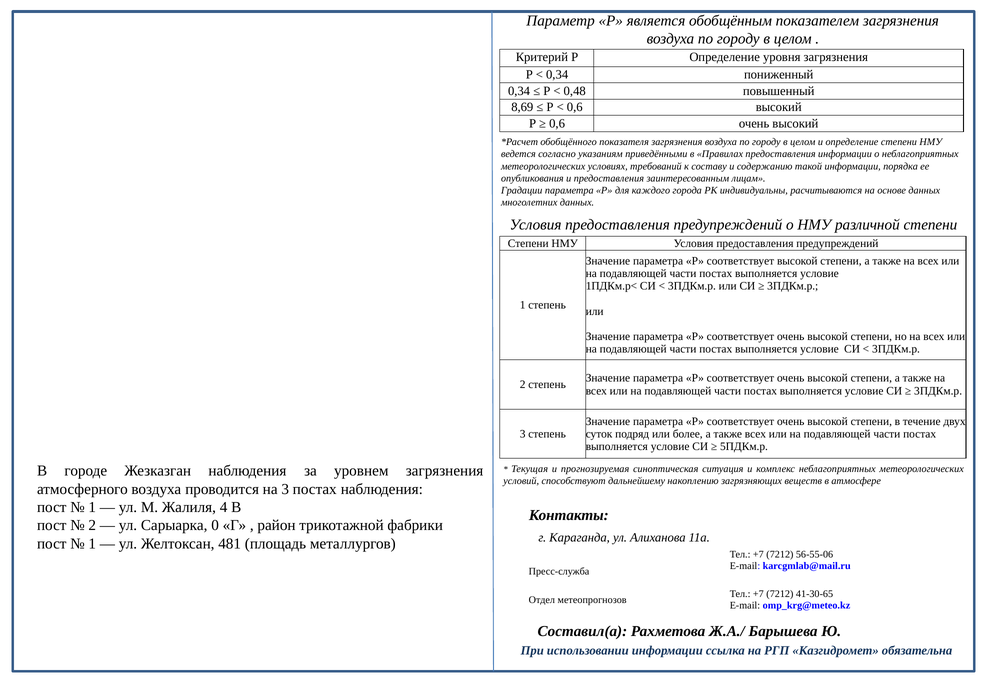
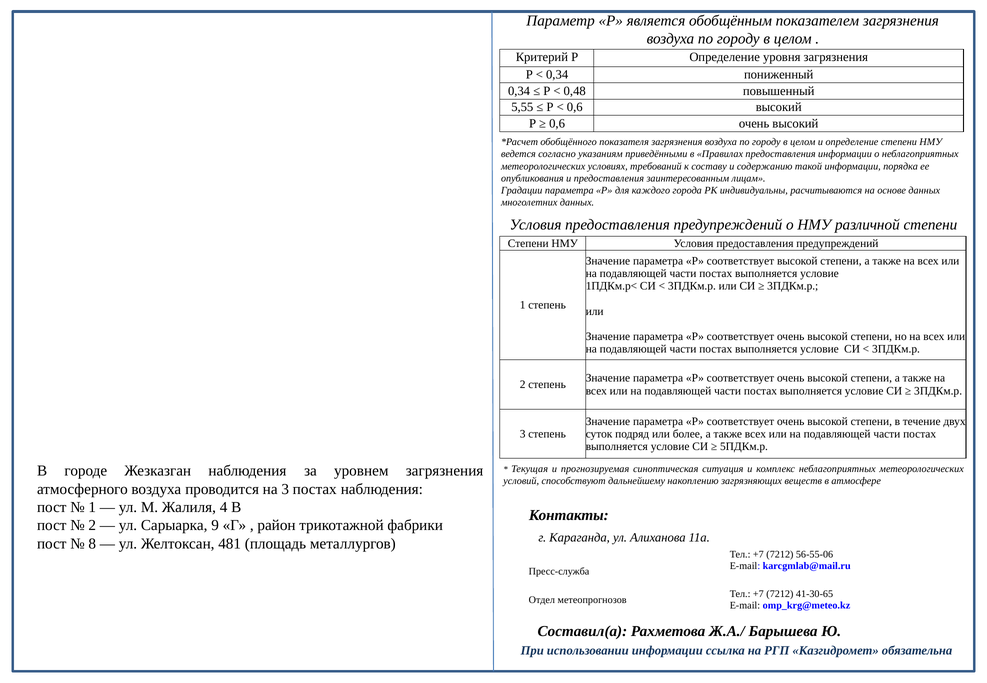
8,69: 8,69 -> 5,55 (522, 107)
0: 0 -> 9 (215, 526)
1: 1 -> 8 (92, 544)
